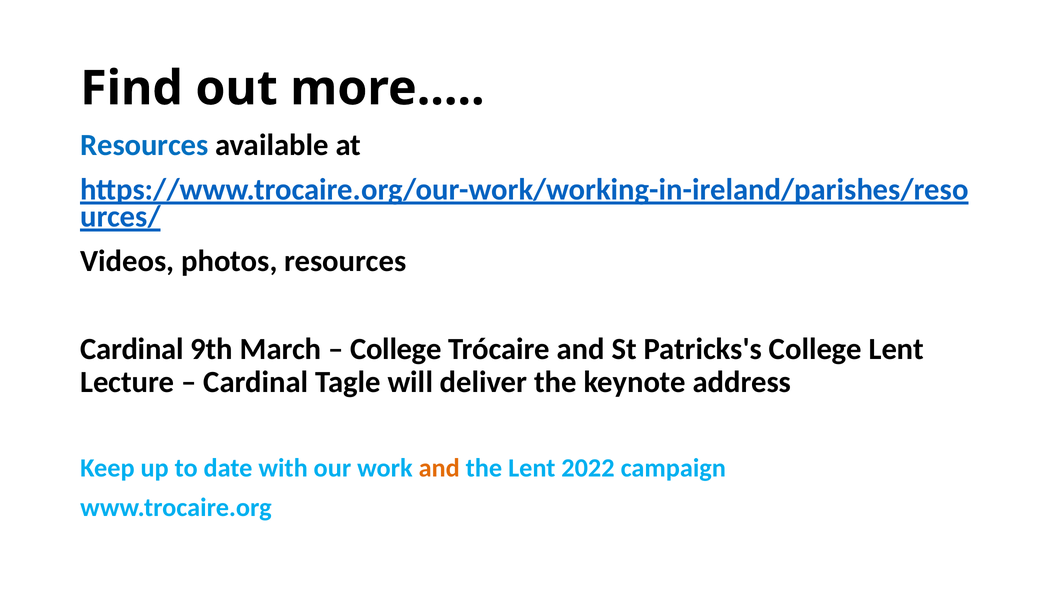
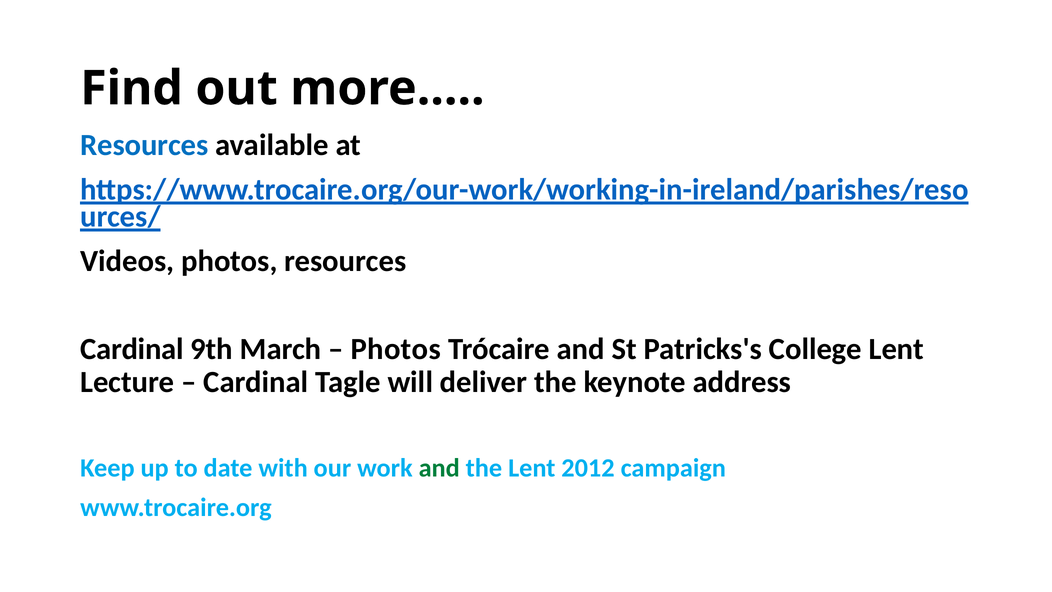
College: College -> Photos (396, 349)
and colour: orange -> green (439, 468)
2022: 2022 -> 2012 (588, 468)
